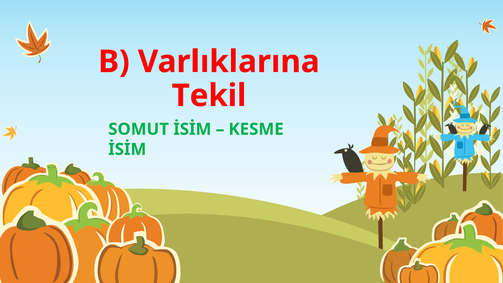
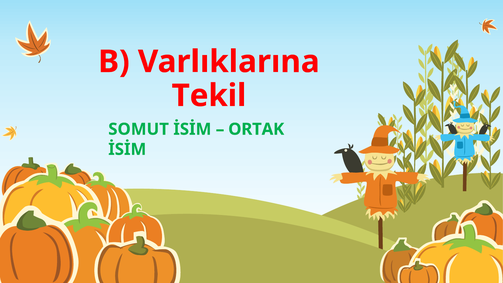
KESME: KESME -> ORTAK (256, 129)
